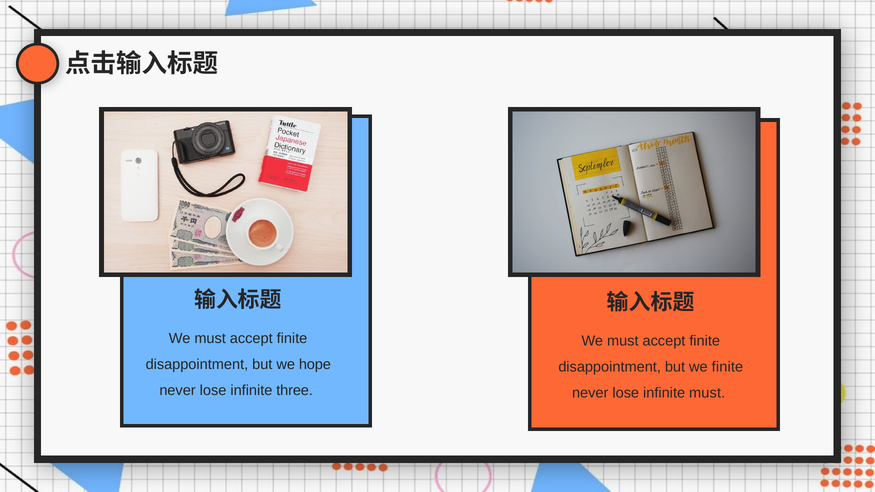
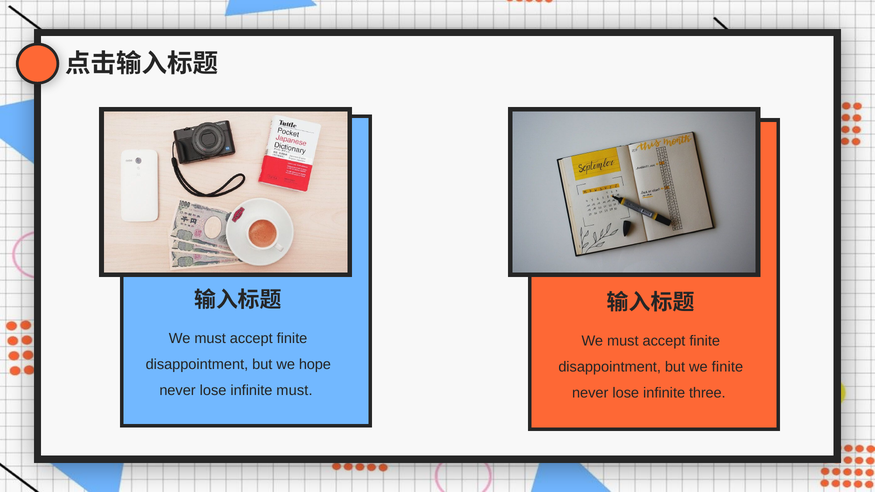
infinite three: three -> must (294, 391)
infinite must: must -> three (707, 393)
